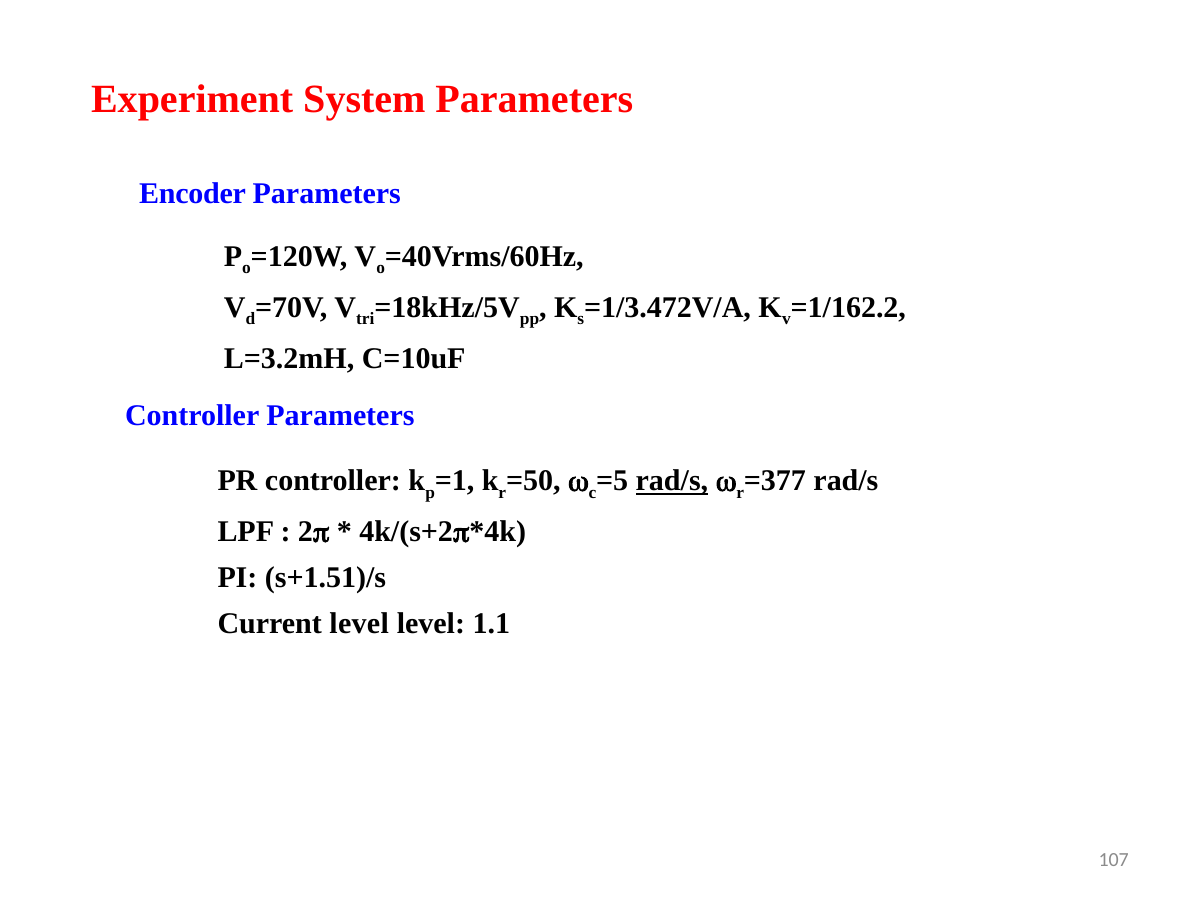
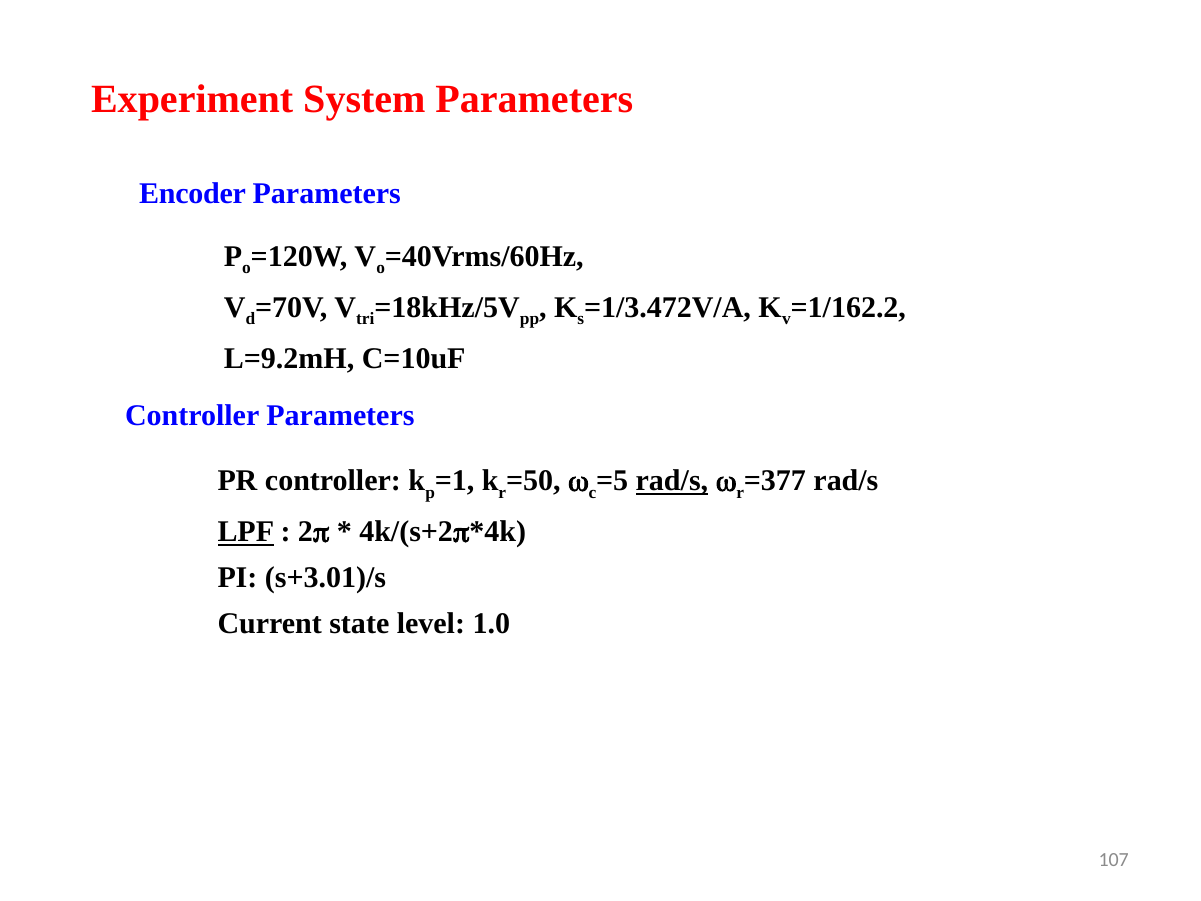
L=3.2mH: L=3.2mH -> L=9.2mH (289, 358)
LPF underline: none -> present (246, 532)
s+1.51)/s: s+1.51)/s -> s+3.01)/s (325, 578)
Current level: level -> state (359, 624)
1.1: 1.1 -> 1.0 (491, 624)
